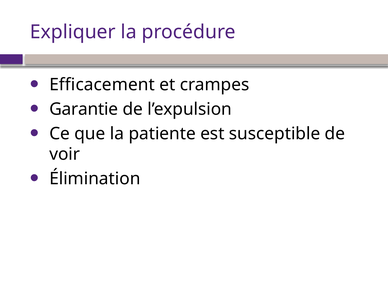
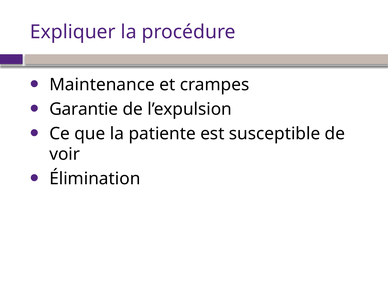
Efficacement: Efficacement -> Maintenance (102, 85)
